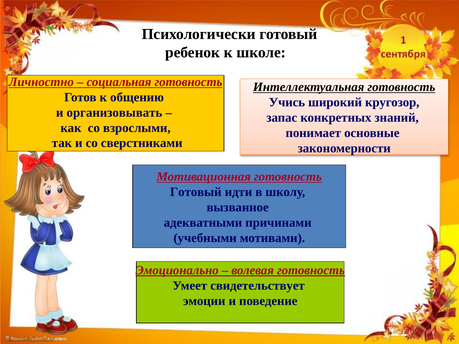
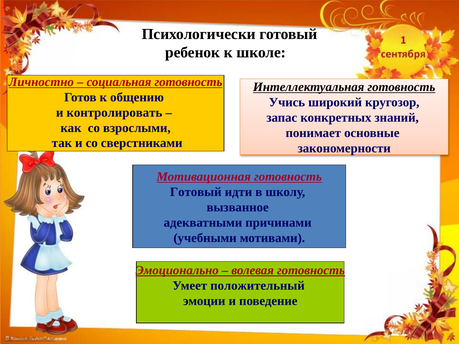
организовывать: организовывать -> контролировать (114, 113)
свидетельствует: свидетельствует -> положительный (257, 286)
